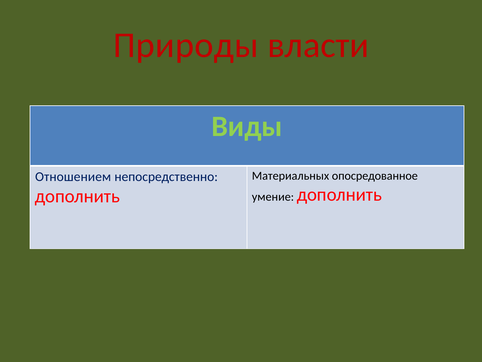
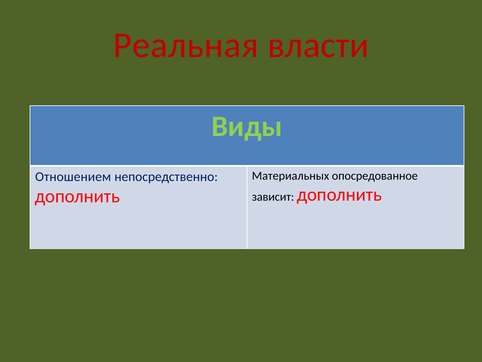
Природы: Природы -> Реальная (186, 45)
умение: умение -> зависит (273, 197)
